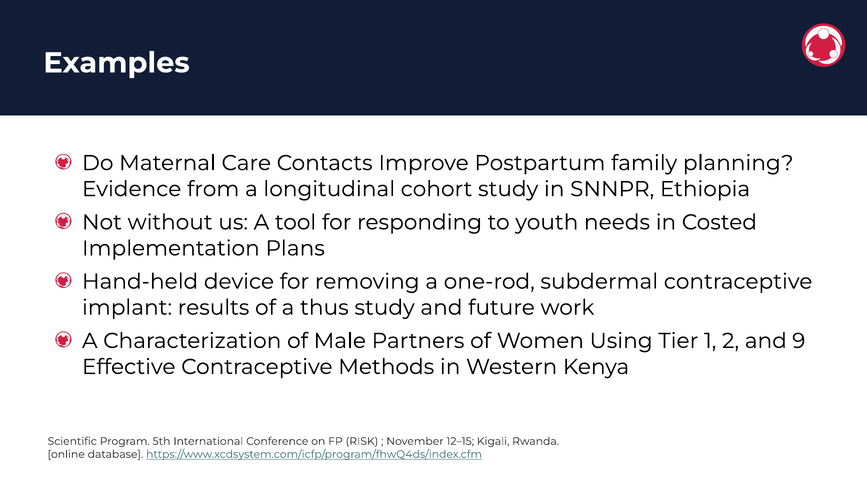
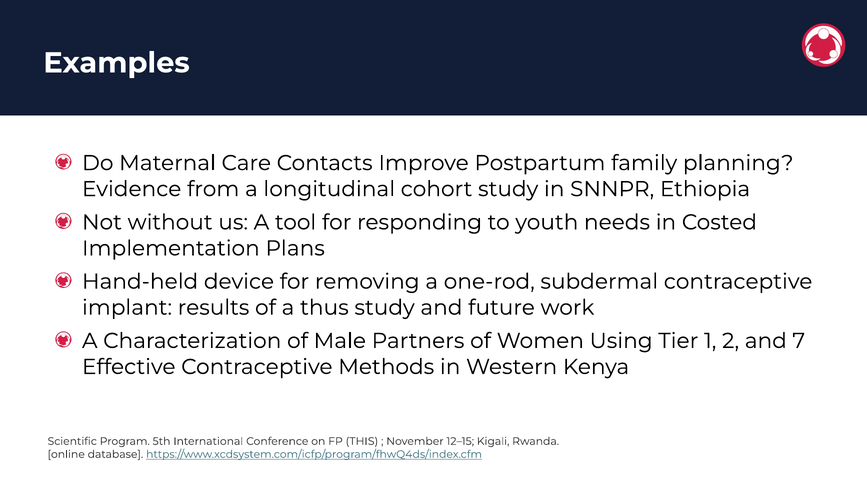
9: 9 -> 7 (799, 341)
RISK: RISK -> THIS (362, 441)
